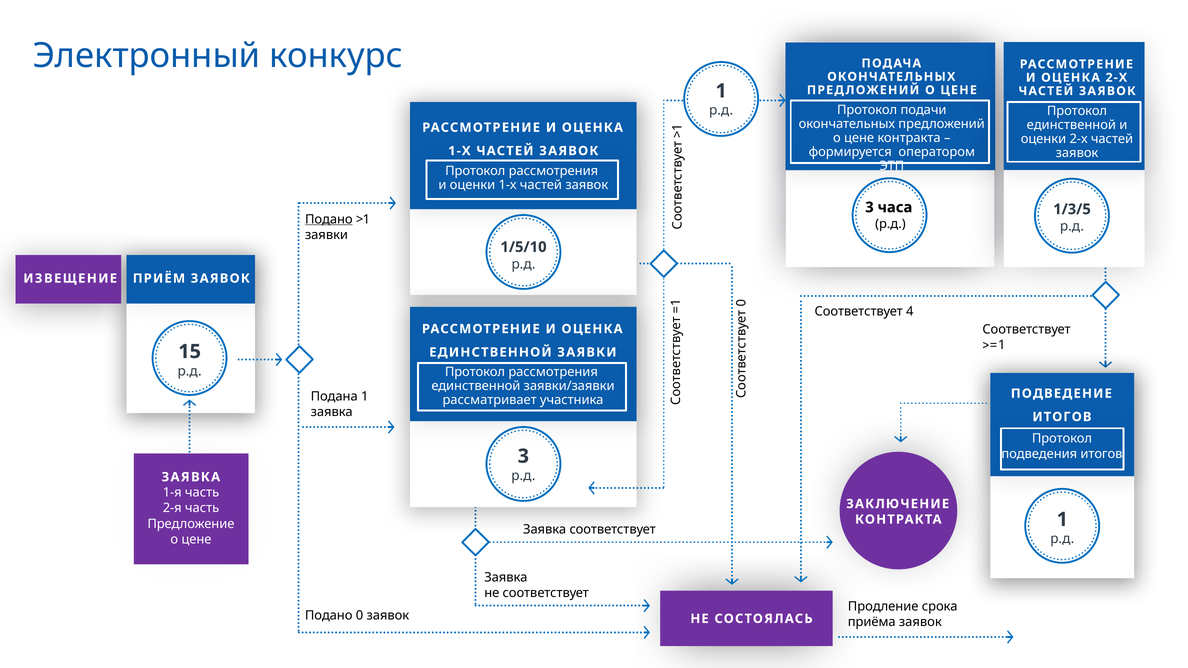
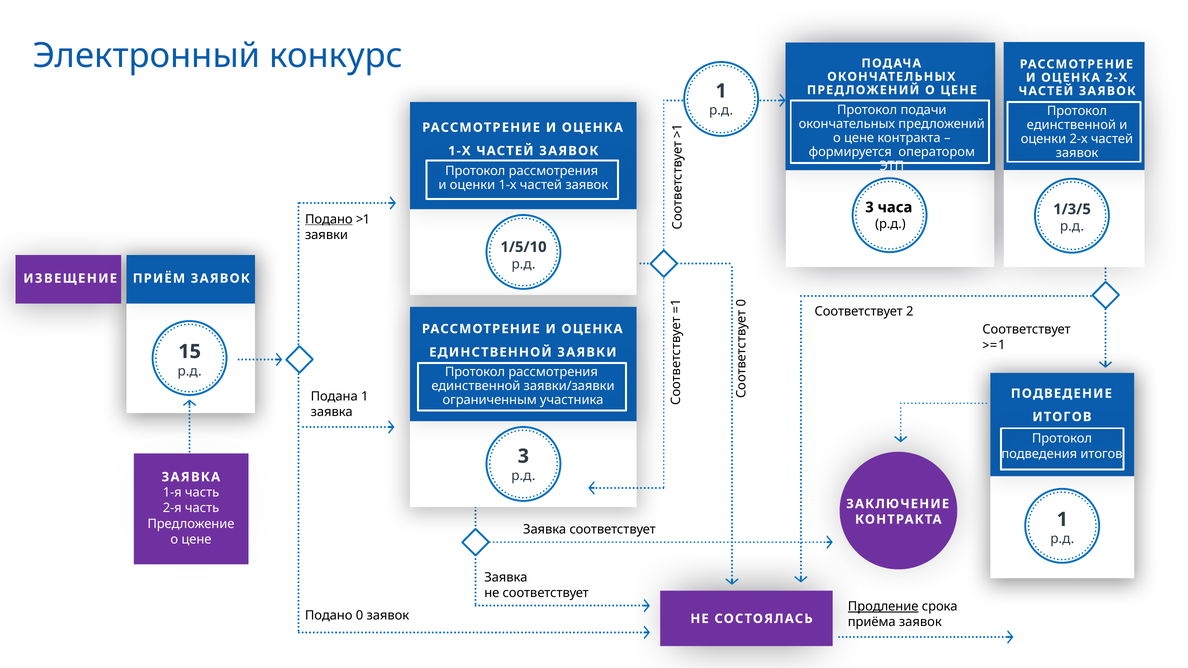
4: 4 -> 2 (910, 311)
рассматривает: рассматривает -> ограниченным (490, 400)
Продление underline: none -> present (883, 607)
